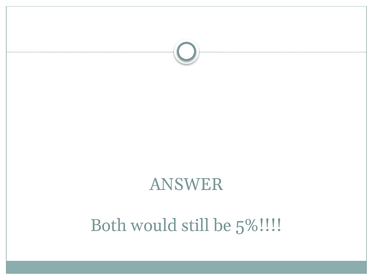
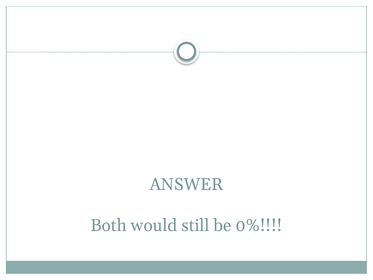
5%: 5% -> 0% (259, 225)
